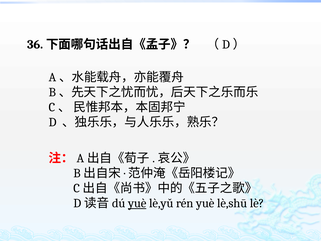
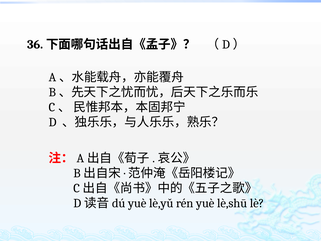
yuè underline: present -> none (137, 203)
